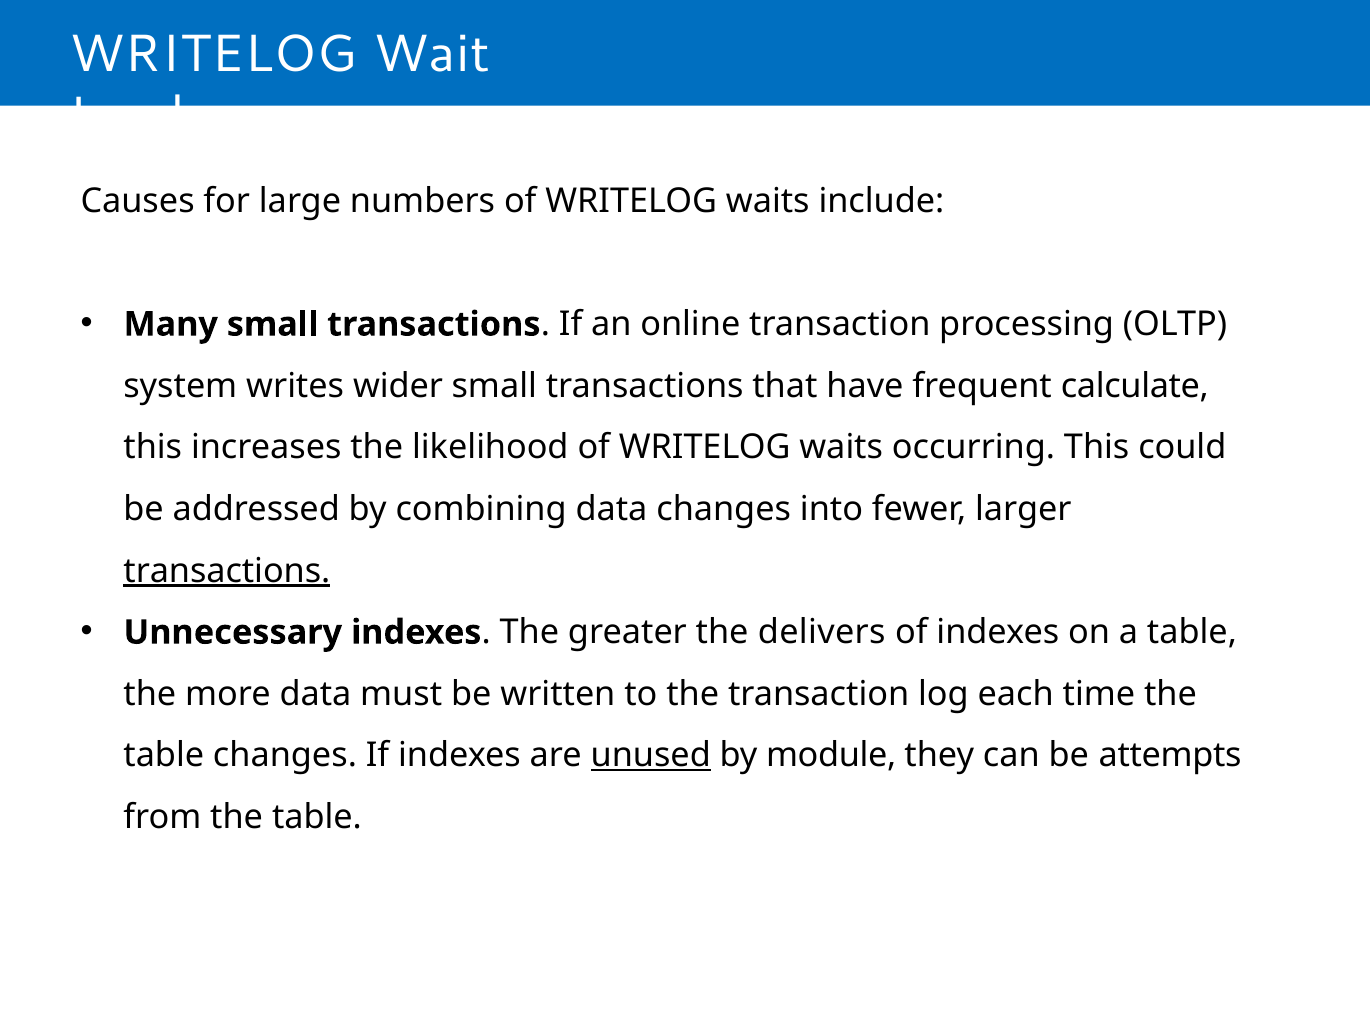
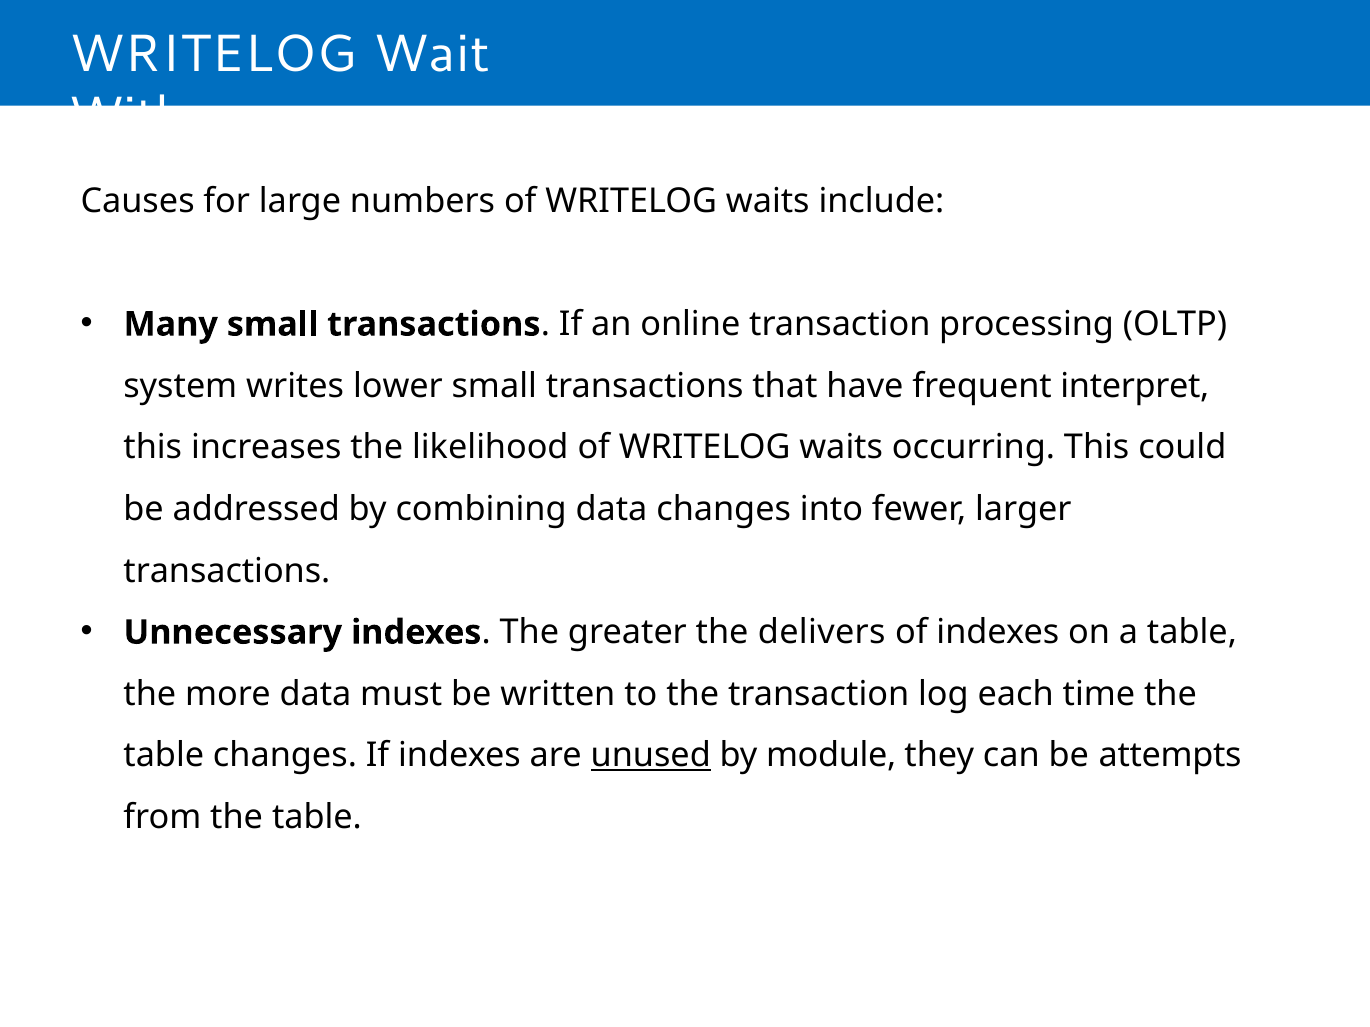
Lead: Lead -> With (128, 117)
wider: wider -> lower (398, 386)
calculate: calculate -> interpret (1135, 386)
transactions underline: present -> none (227, 571)
